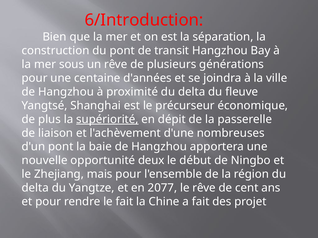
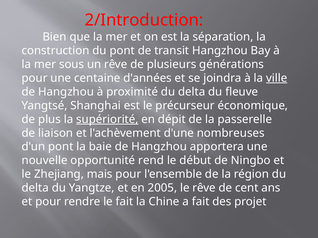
6/Introduction: 6/Introduction -> 2/Introduction (144, 20)
ville underline: none -> present (277, 78)
deux: deux -> rend (151, 161)
2077: 2077 -> 2005 (162, 188)
